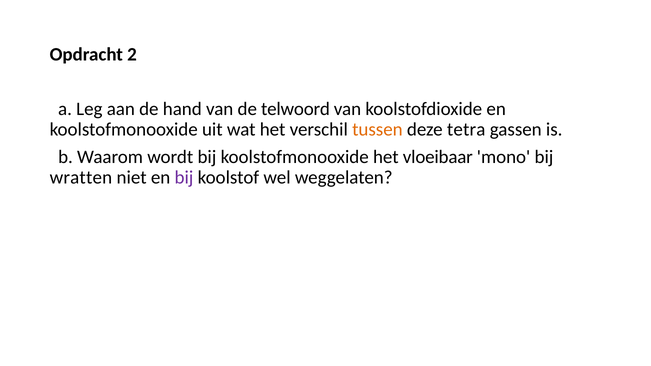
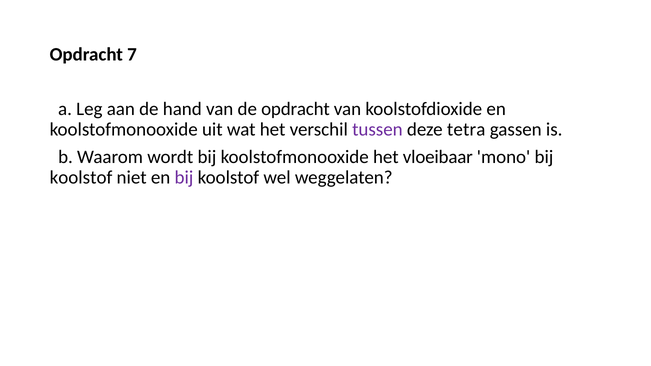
2: 2 -> 7 (132, 54)
de telwoord: telwoord -> opdracht (295, 109)
tussen colour: orange -> purple (377, 130)
wratten: wratten -> koolstof (81, 177)
